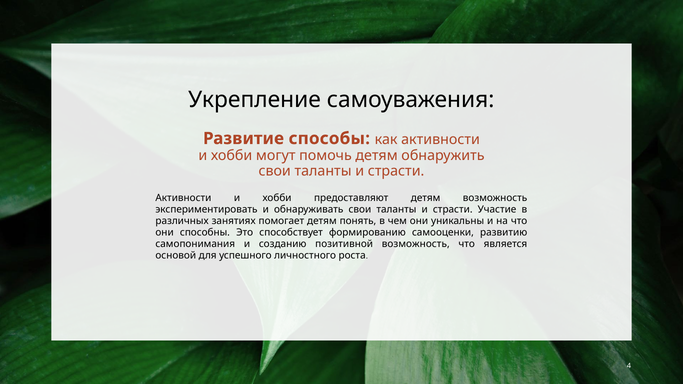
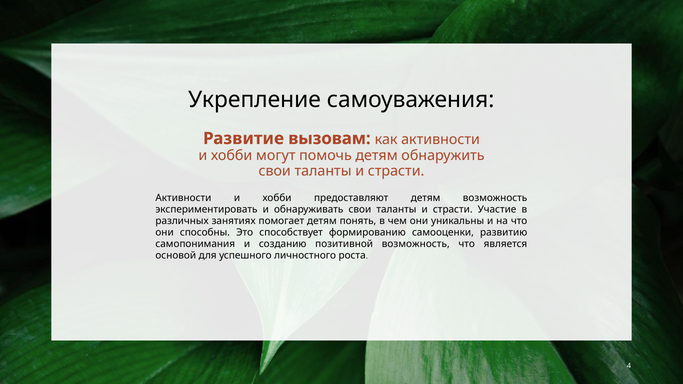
способы: способы -> вызовам (329, 139)
